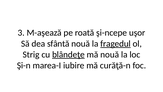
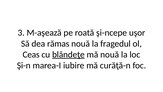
sfântă: sfântă -> rămas (58, 43)
fragedul underline: present -> none (116, 43)
Strig: Strig -> Ceas (31, 54)
